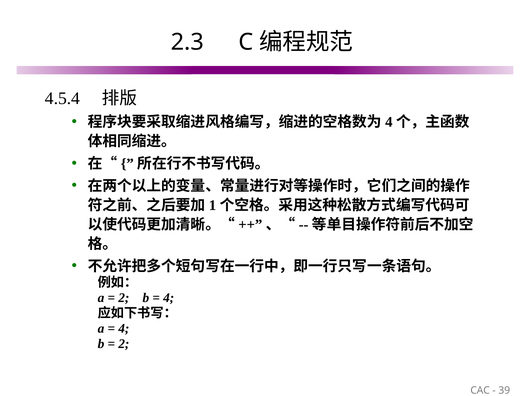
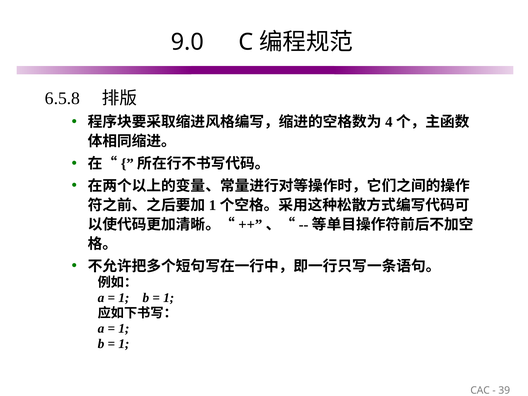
2.3: 2.3 -> 9.0 (187, 42)
4.5.4: 4.5.4 -> 6.5.8 (62, 98)
2: 2 -> 1 (124, 298)
4: 4 -> 1 (169, 298)
4: 4 -> 1 (124, 328)
2: 2 -> 1 (124, 344)
